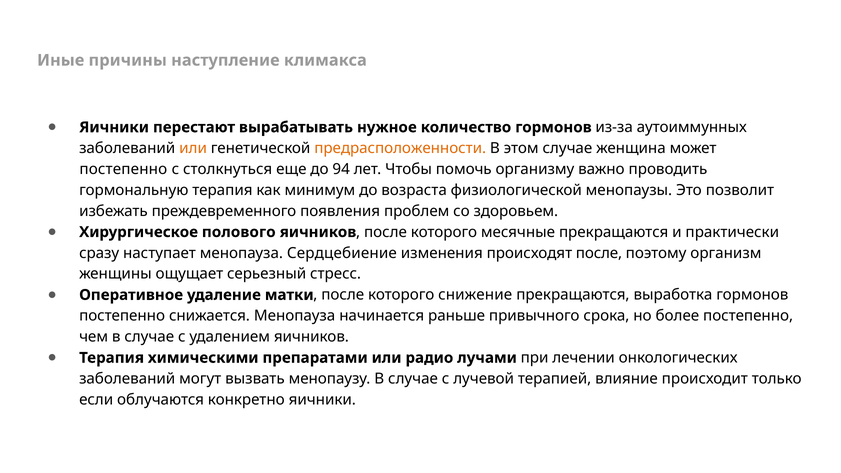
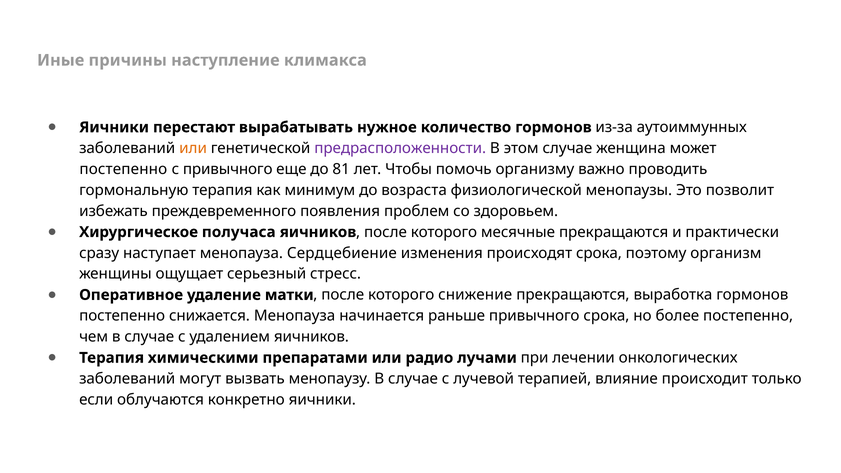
предрасположенности colour: orange -> purple (400, 148)
с столкнуться: столкнуться -> привычного (228, 169)
94: 94 -> 81 (341, 169)
полового: полового -> получаса (239, 232)
происходят после: после -> срока (599, 253)
